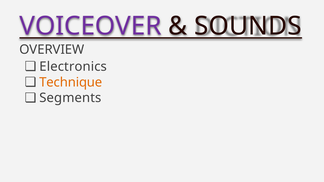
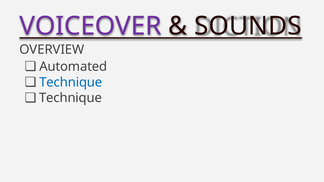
Electronics: Electronics -> Automated (73, 67)
Technique colour: orange -> blue (71, 82)
Segments: Segments -> Technique (70, 98)
